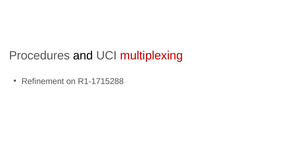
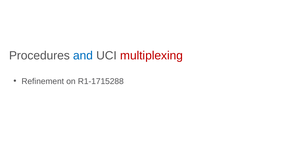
and colour: black -> blue (83, 55)
